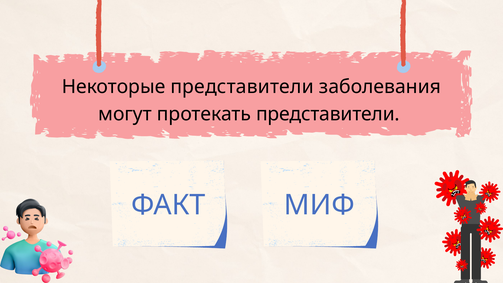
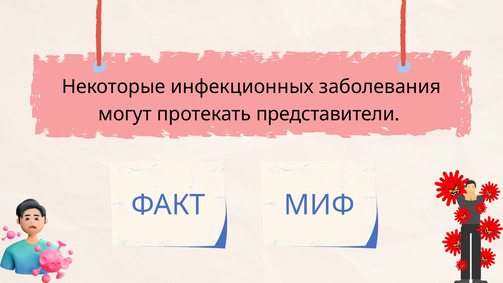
Некоторые представители: представители -> инфекционных (242, 87)
